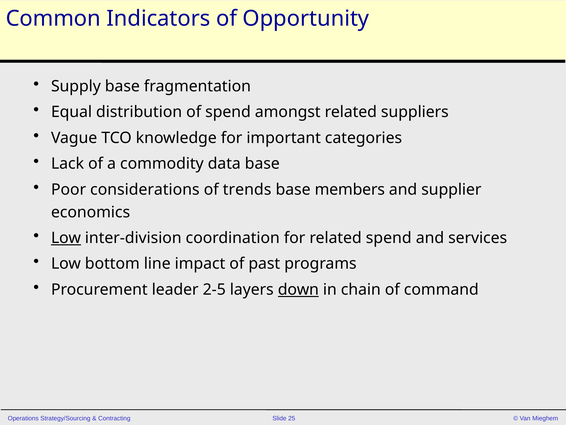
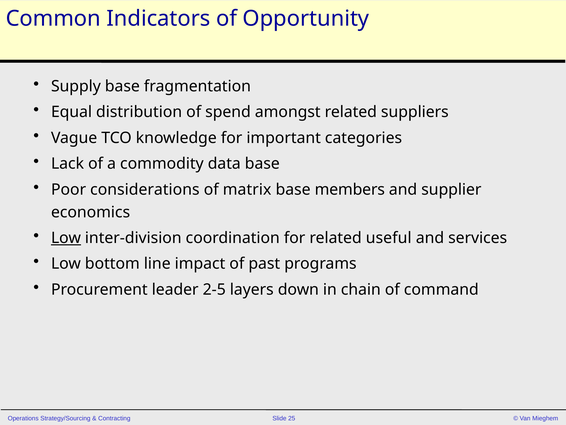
trends: trends -> matrix (247, 189)
related spend: spend -> useful (389, 238)
down underline: present -> none (298, 289)
